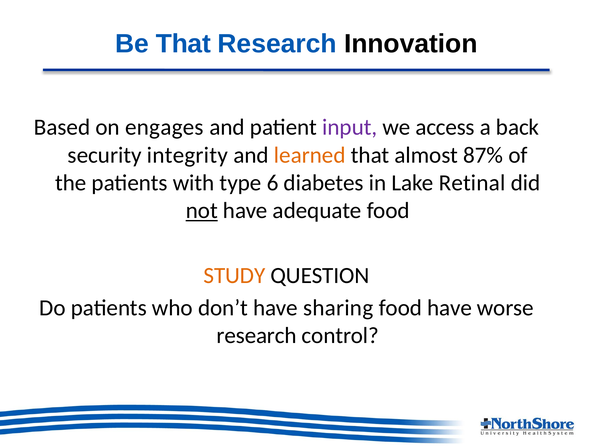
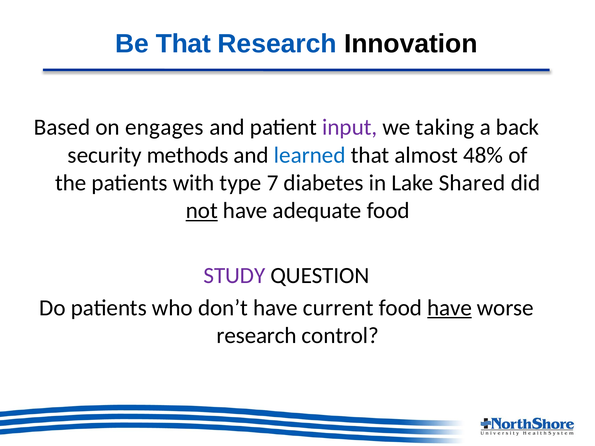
access: access -> taking (445, 127)
integrity: integrity -> methods (188, 155)
learned colour: orange -> blue (310, 155)
87%: 87% -> 48% (483, 155)
6: 6 -> 7 (273, 183)
Retinal: Retinal -> Shared (472, 183)
STUDY colour: orange -> purple (234, 276)
sharing: sharing -> current (338, 308)
have underline: none -> present (450, 308)
